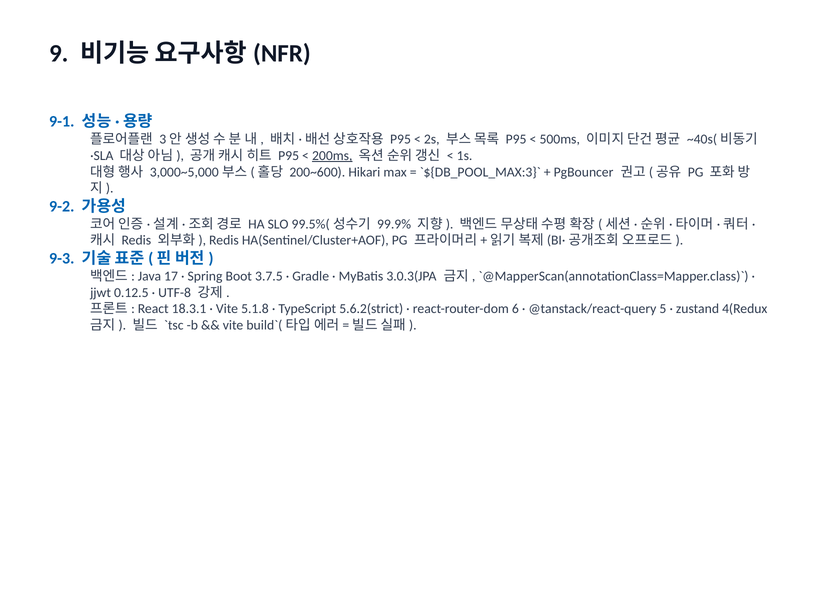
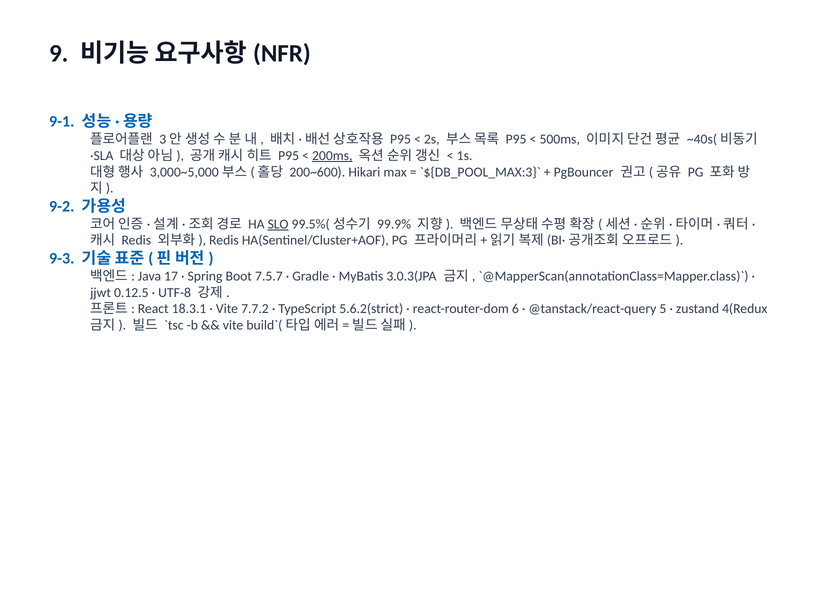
SLO underline: none -> present (278, 224)
3.7.5: 3.7.5 -> 7.5.7 (269, 276)
5.1.8: 5.1.8 -> 7.7.2 (255, 309)
